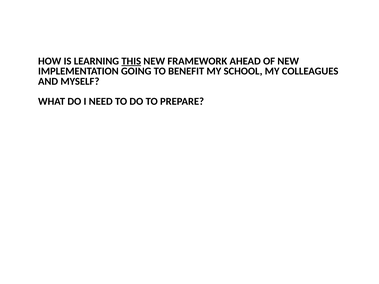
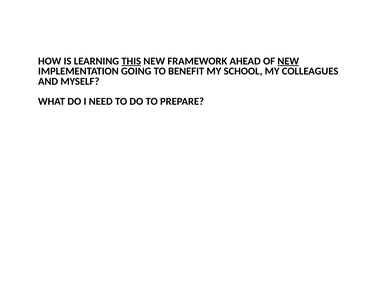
NEW underline: none -> present (288, 61)
